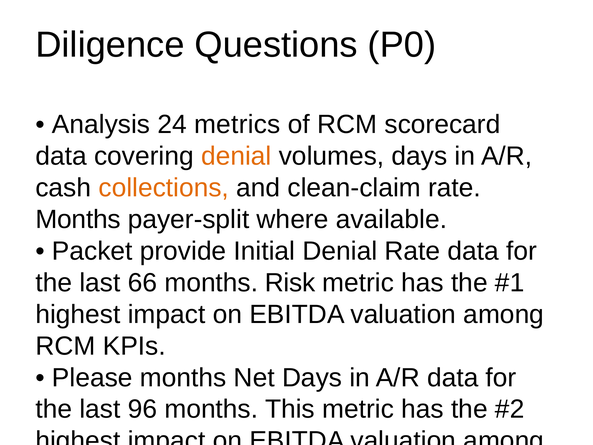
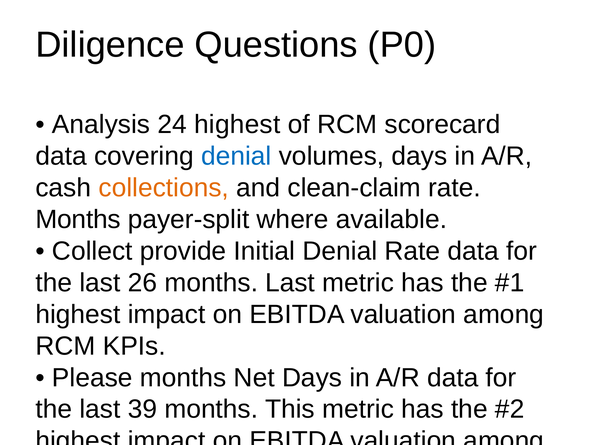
24 metrics: metrics -> highest (237, 124)
denial colour: orange -> blue (236, 156)
Packet: Packet -> Collect (92, 251)
66: 66 -> 26 (142, 283)
months Risk: Risk -> Last (290, 283)
96: 96 -> 39 (142, 409)
